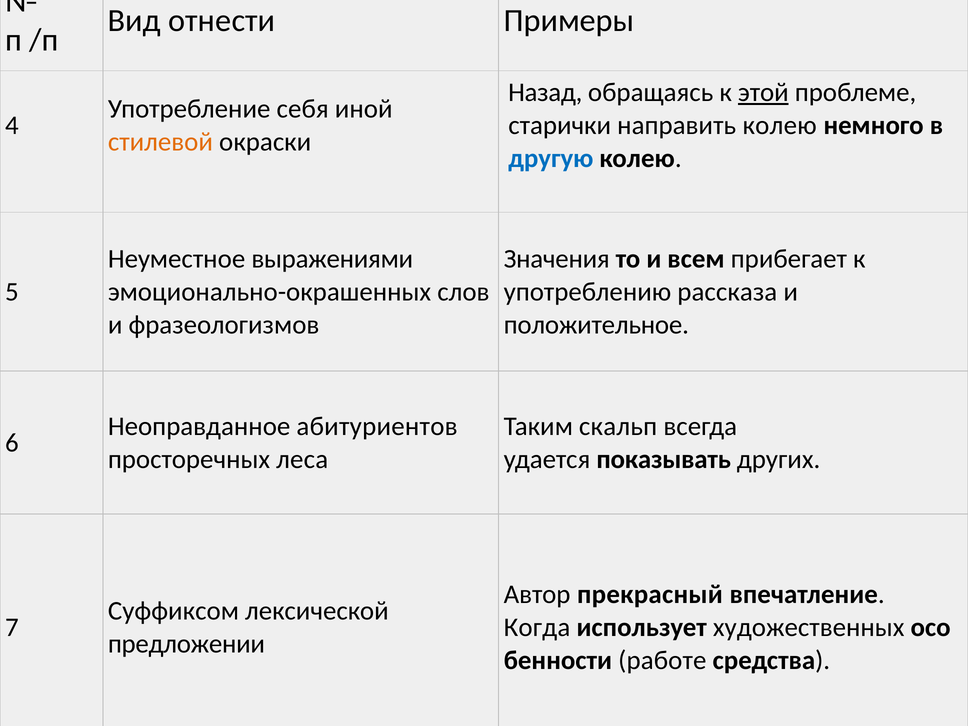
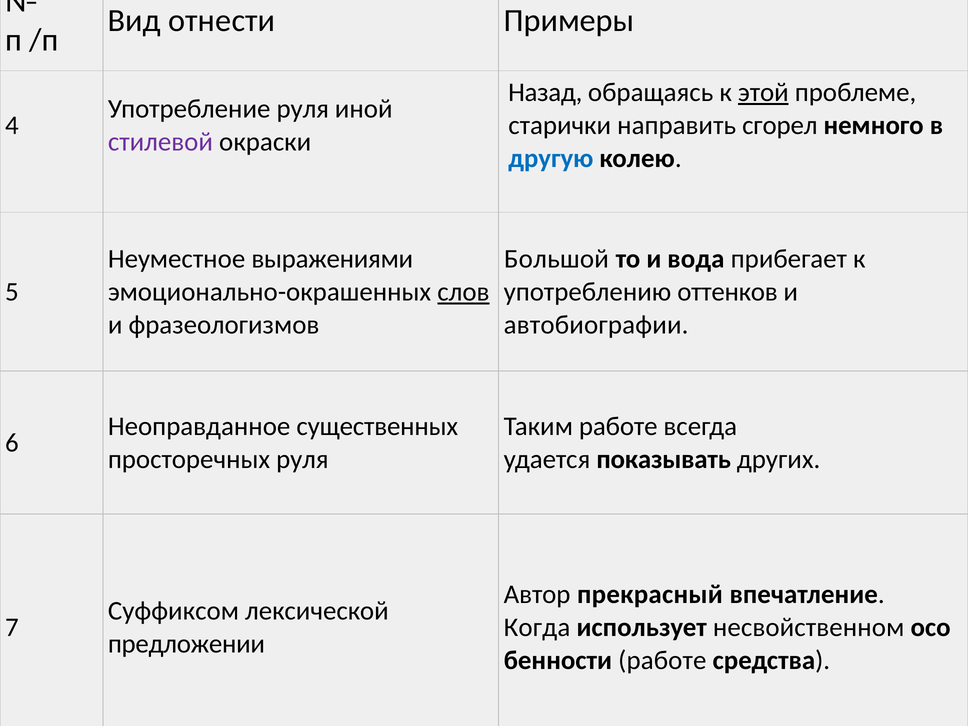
Употребление себя: себя -> руля (303, 109)
направить колею: колею -> сгорел (780, 125)
стилевой colour: orange -> purple (160, 142)
Значения: Значения -> Большой (556, 259)
всем: всем -> вода (696, 259)
слов underline: none -> present (463, 292)
рассказа: рассказа -> оттенков (727, 292)
положительное: положительное -> автобиографии (596, 325)
абитуриентов: абитуриентов -> существенных (377, 426)
Таким скальп: скальп -> работе (618, 426)
просторечных леса: леса -> руля (302, 459)
художественных: художественных -> несвойственном (809, 627)
